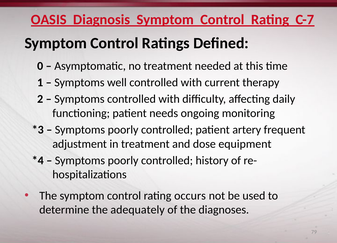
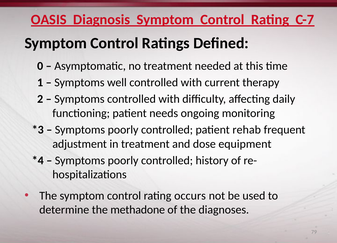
artery: artery -> rehab (247, 130)
adequately: adequately -> methadone (138, 210)
